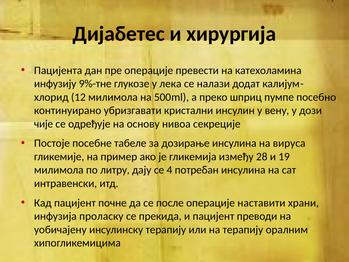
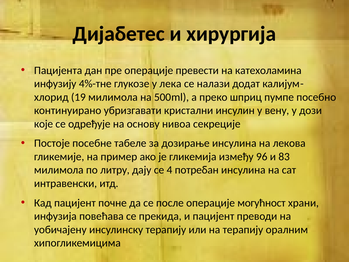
9%-тне: 9%-тне -> 4%-тне (95, 84)
12: 12 -> 19 (78, 97)
чије: чије -> које (44, 124)
вируса: вируса -> лекова (289, 143)
28: 28 -> 96 (262, 157)
19: 19 -> 83 (284, 157)
наставити: наставити -> могућност (262, 203)
проласку: проласку -> повећава (101, 216)
